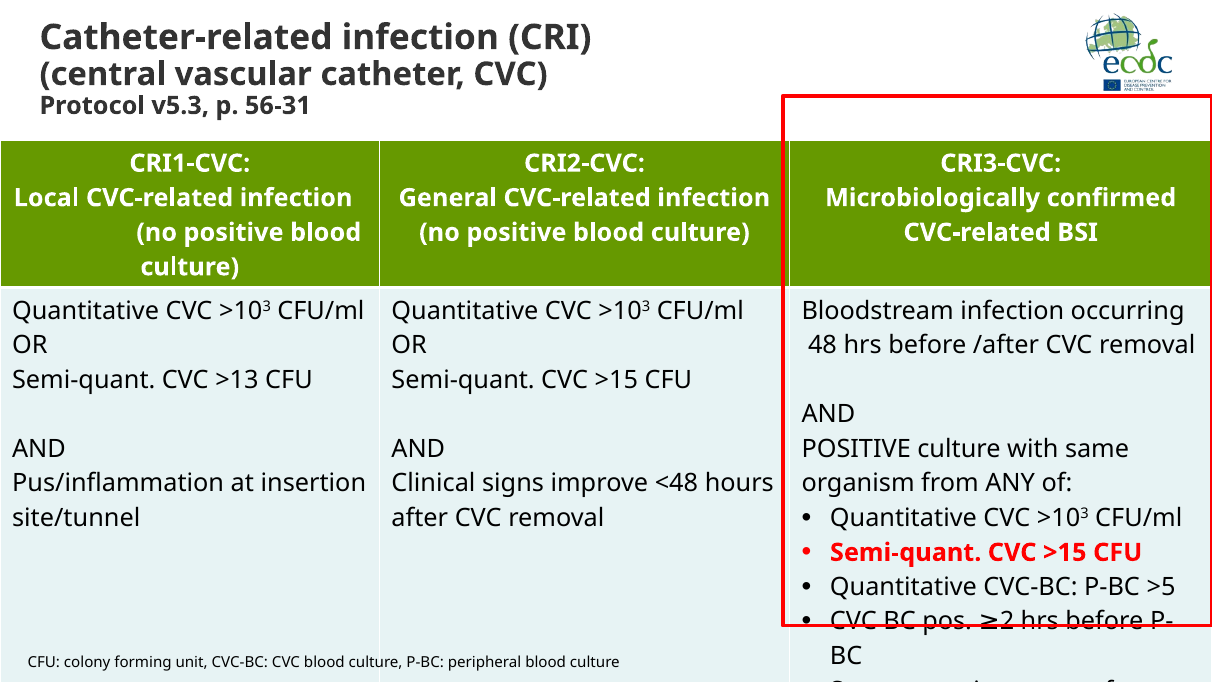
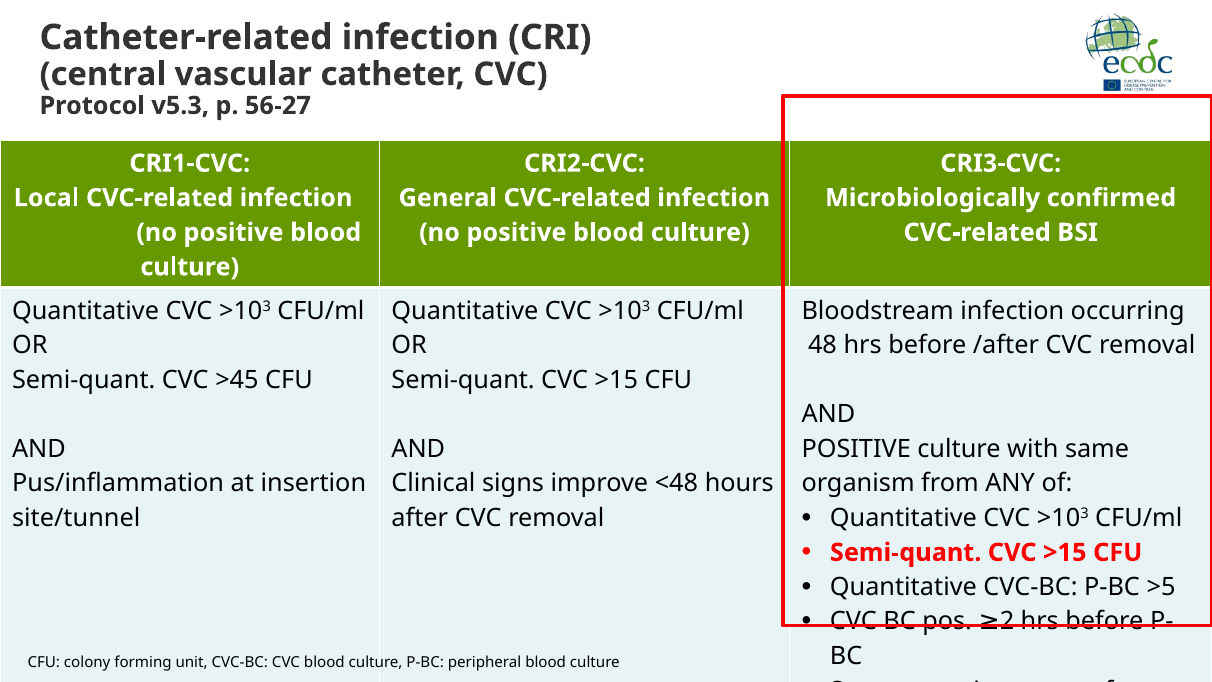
56-31: 56-31 -> 56-27 (278, 106)
>13: >13 -> >45 (237, 380)
